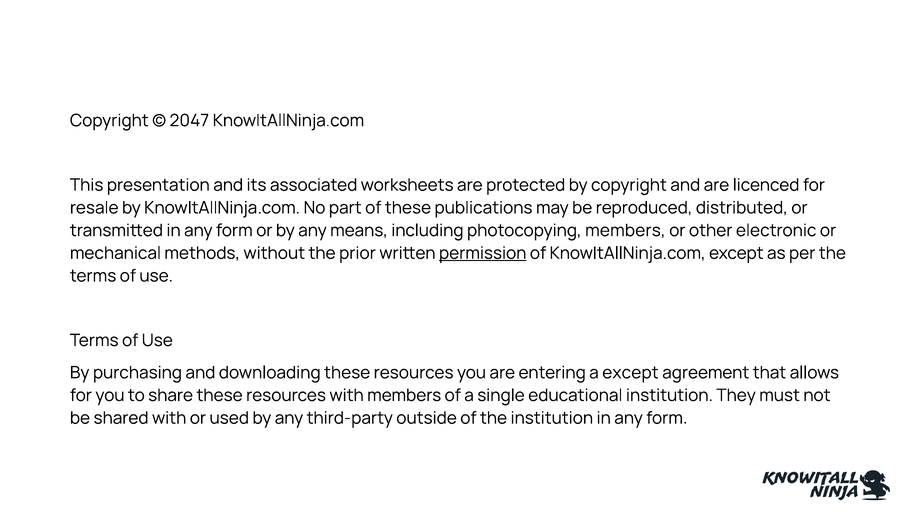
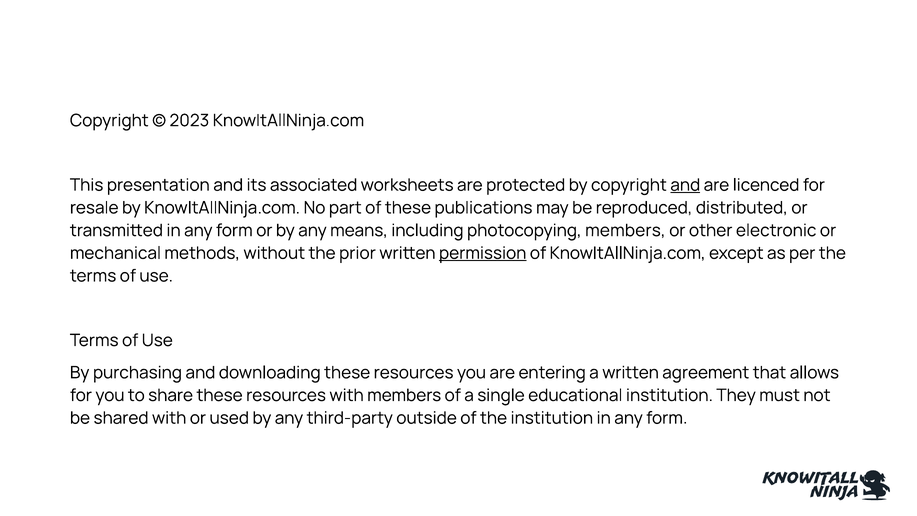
2047: 2047 -> 2023 (189, 121)
and underline: none -> present (685, 185)
a except: except -> written (631, 373)
